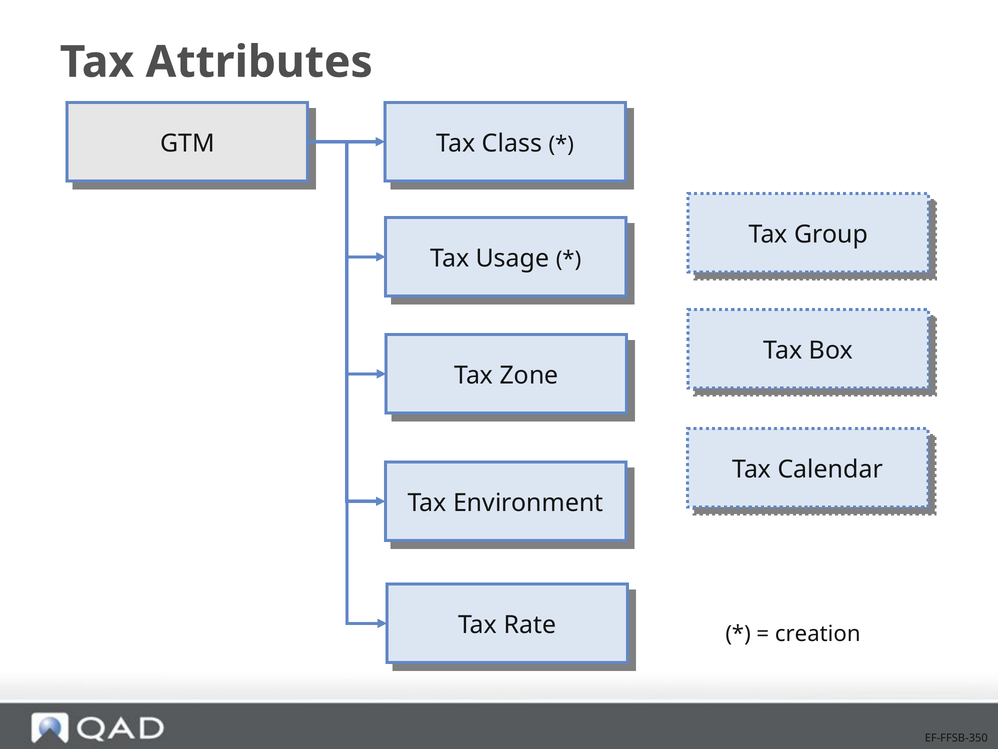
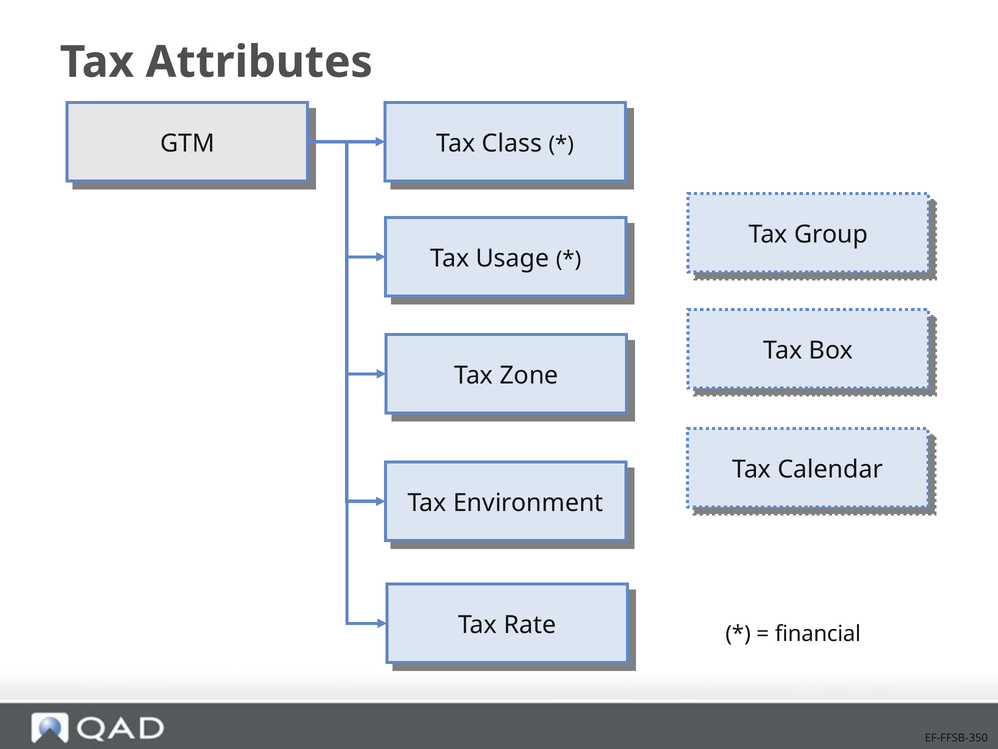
creation: creation -> financial (818, 633)
